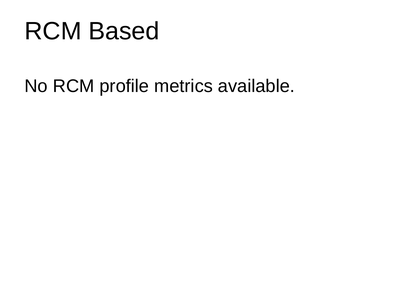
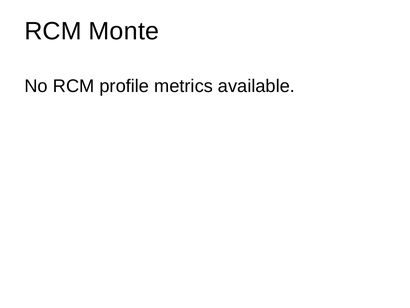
Based: Based -> Monte (124, 31)
